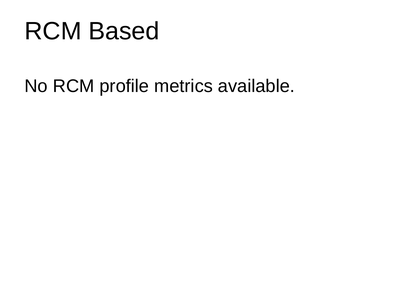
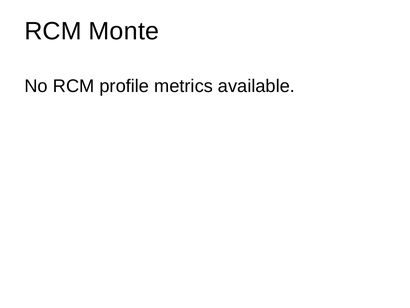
Based: Based -> Monte (124, 31)
